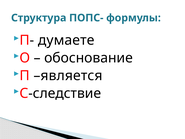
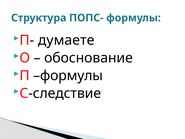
П является: является -> формулы (68, 76)
